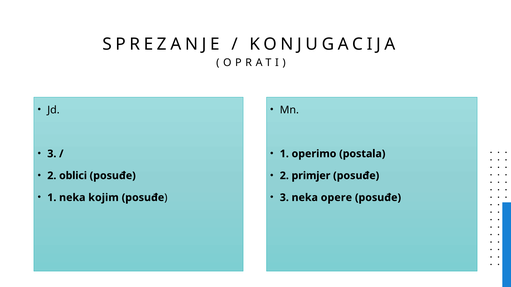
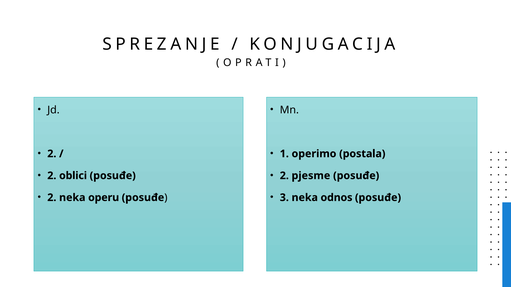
3: 3 -> 2 (52, 154)
primjer: primjer -> pjesme (311, 176)
1: 1 -> 2 (52, 198)
kojim: kojim -> operu (104, 198)
opere: opere -> odnos (336, 198)
